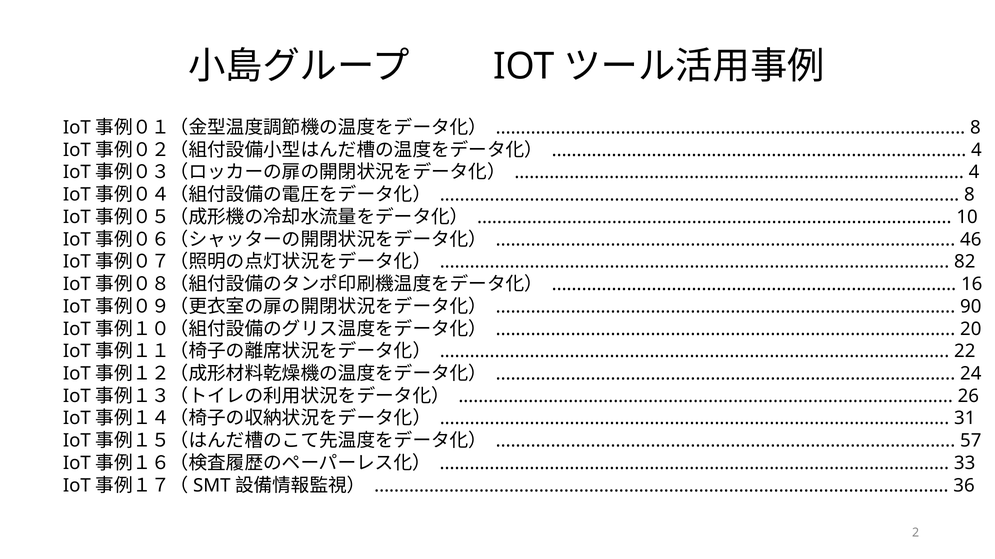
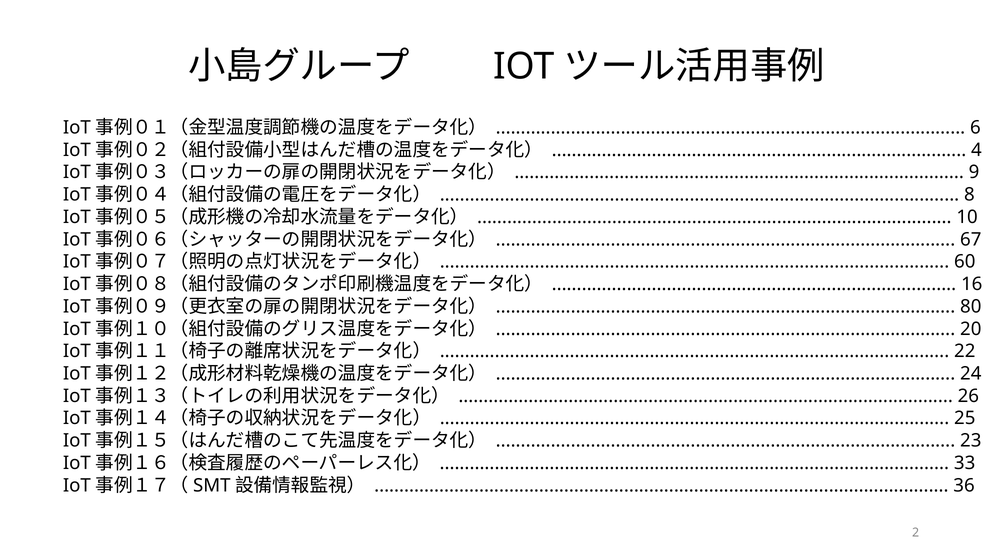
8: 8 -> 6 (975, 128)
4: 4 -> 9 (974, 173)
46: 46 -> 67 (971, 240)
82: 82 -> 60 (965, 262)
90: 90 -> 80 (971, 307)
31: 31 -> 25 (965, 419)
57: 57 -> 23 (971, 441)
